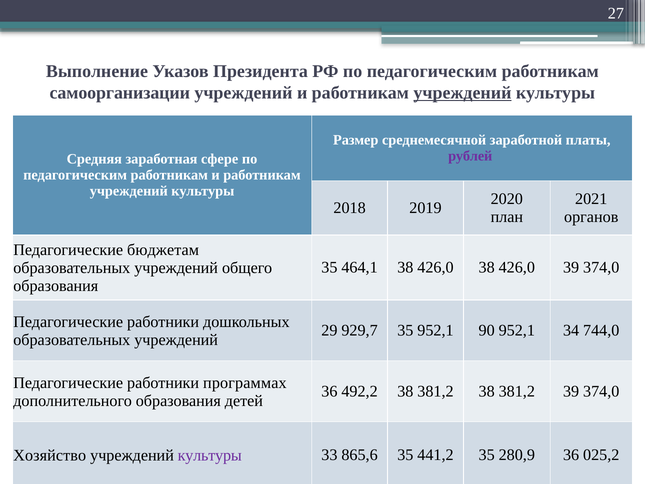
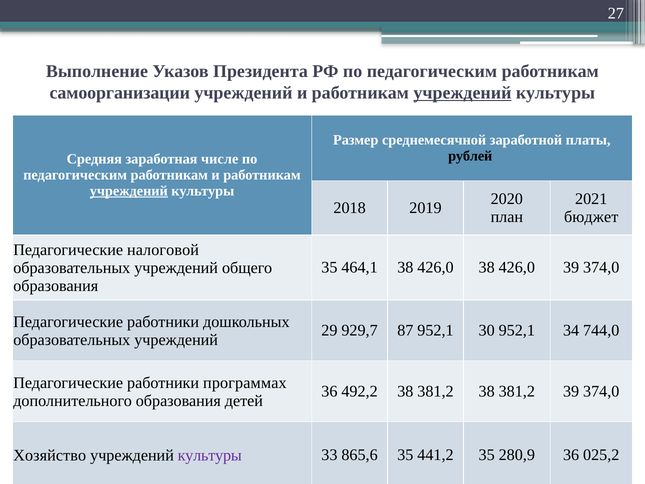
рублей colour: purple -> black (470, 156)
сфере: сфере -> числе (220, 159)
учреждений underline: none -> present (129, 191)
органов: органов -> бюджет (591, 217)
бюджетам: бюджетам -> налоговой (163, 250)
929,7 35: 35 -> 87 (405, 330)
90: 90 -> 30 (487, 330)
